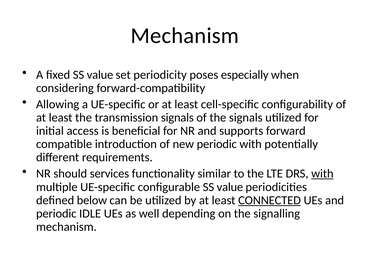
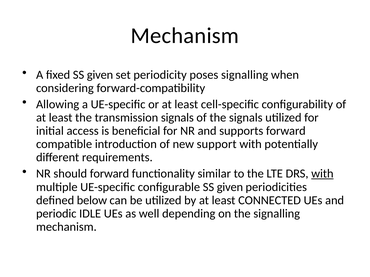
fixed SS value: value -> given (100, 75)
poses especially: especially -> signalling (245, 75)
new periodic: periodic -> support (217, 144)
should services: services -> forward (109, 174)
configurable SS value: value -> given (230, 187)
CONNECTED underline: present -> none (270, 201)
